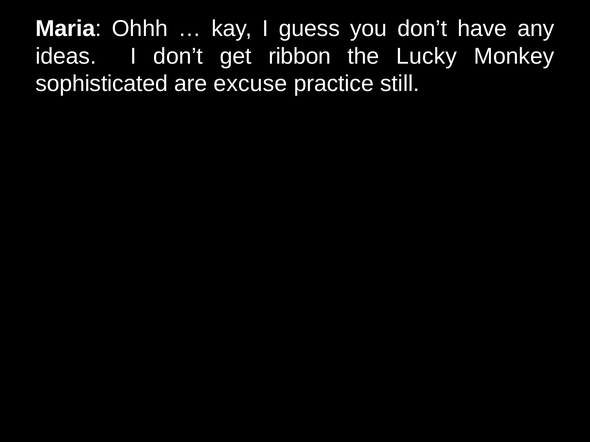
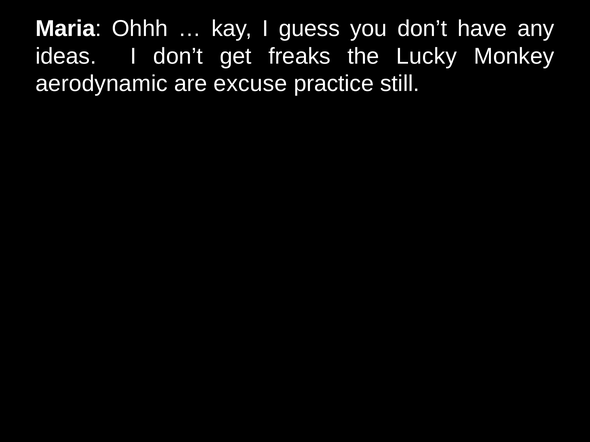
ribbon: ribbon -> freaks (300, 56)
sophisticated: sophisticated -> aerodynamic (102, 84)
